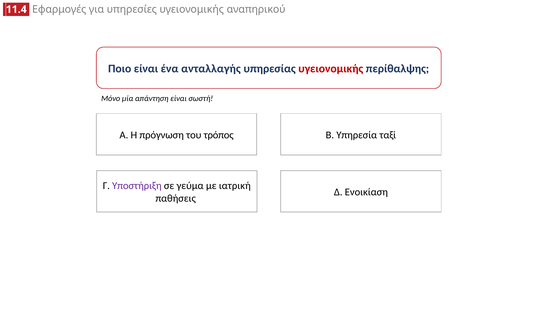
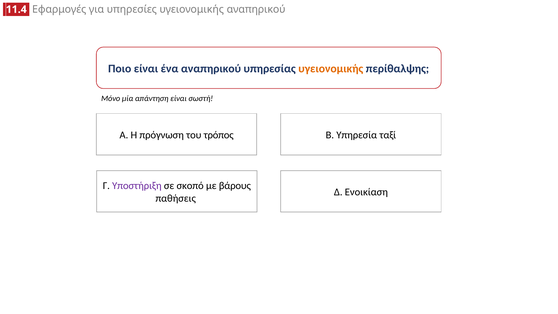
ένα ανταλλαγής: ανταλλαγής -> αναπηρικού (211, 69)
υγειονομικής colour: red -> orange (331, 69)
γεύμα: γεύμα -> σκοπό (190, 186)
ιατρική: ιατρική -> βάρους (235, 186)
